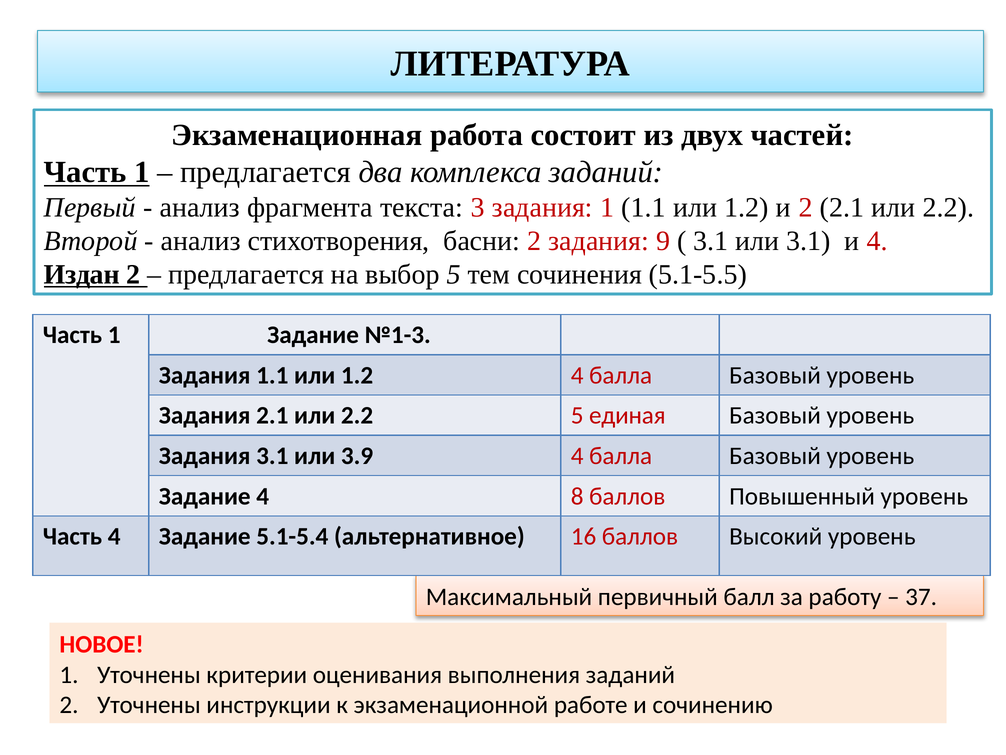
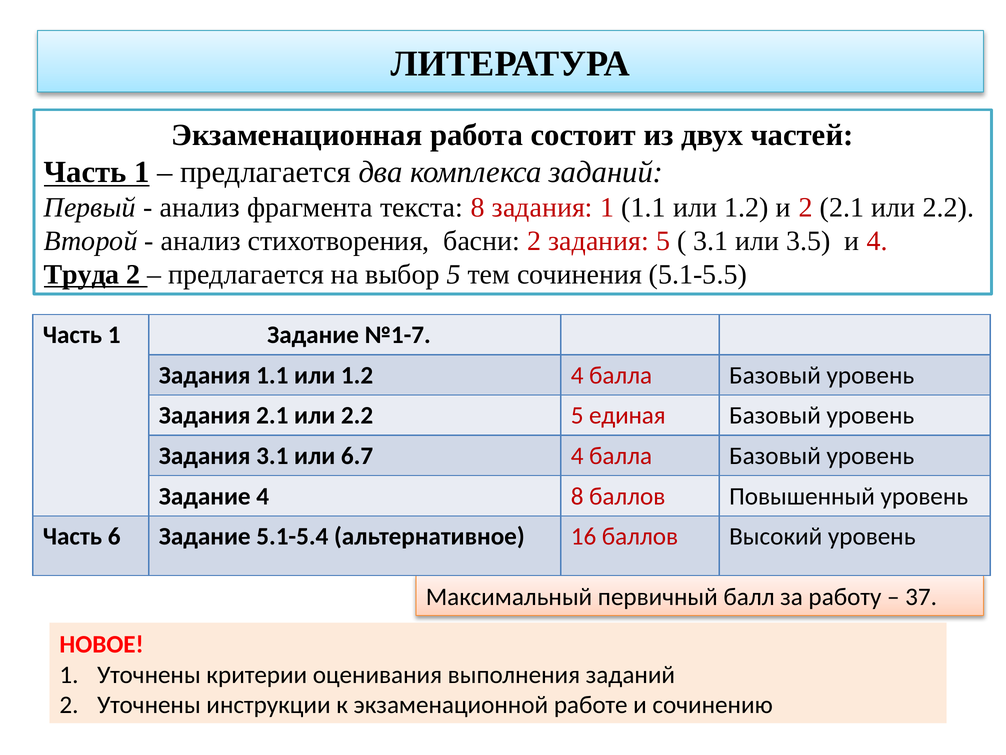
текста 3: 3 -> 8 (478, 207)
задания 9: 9 -> 5 (663, 241)
или 3.1: 3.1 -> 3.5 (808, 241)
Издан: Издан -> Труда (82, 274)
№1-3: №1-3 -> №1-7 (398, 335)
3.9: 3.9 -> 6.7 (357, 456)
Часть 4: 4 -> 6 (114, 536)
